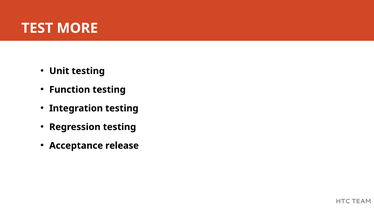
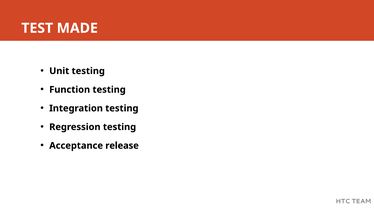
MORE: MORE -> MADE (77, 28)
